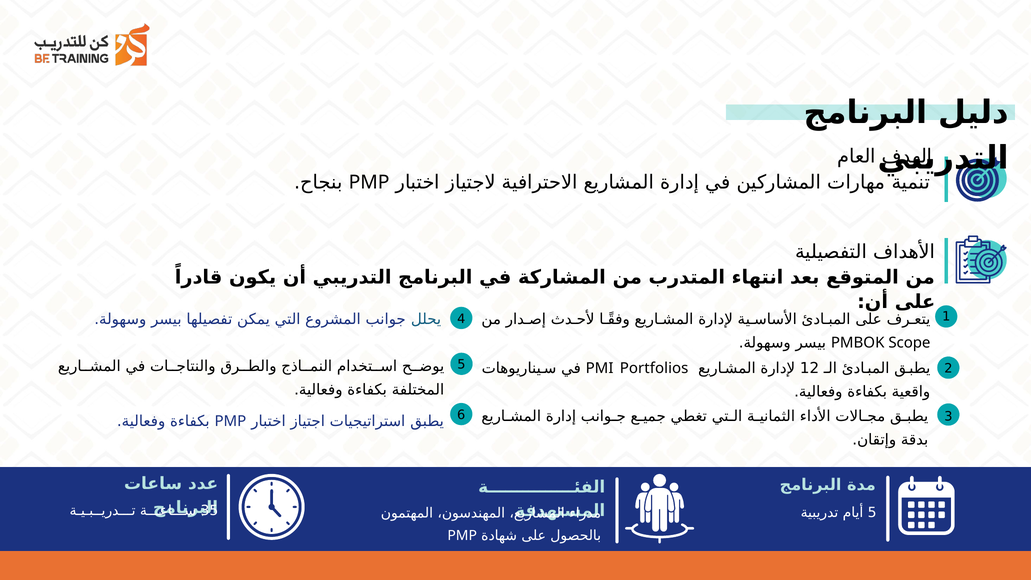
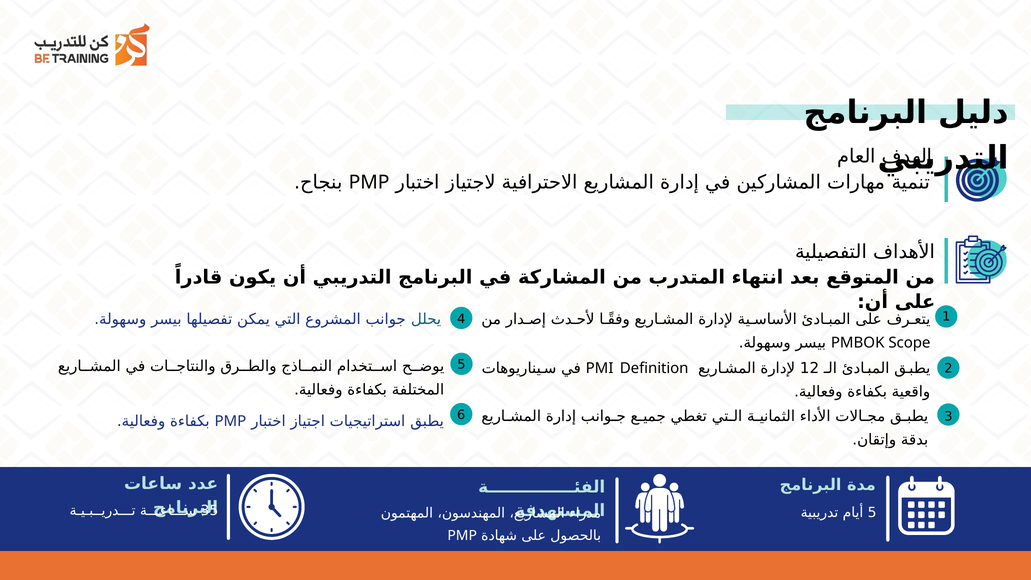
Portfolios: Portfolios -> Definition (654, 368)
